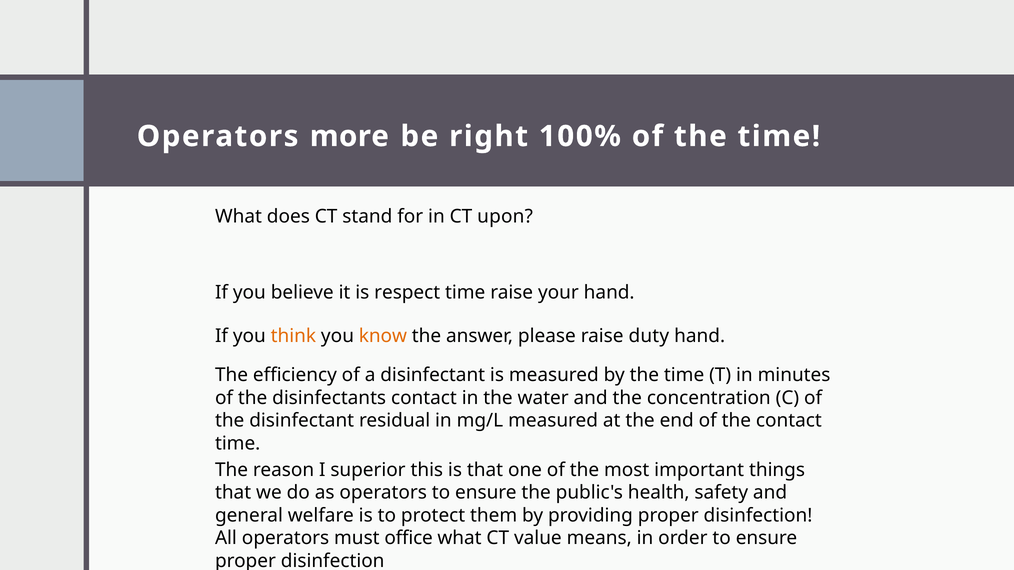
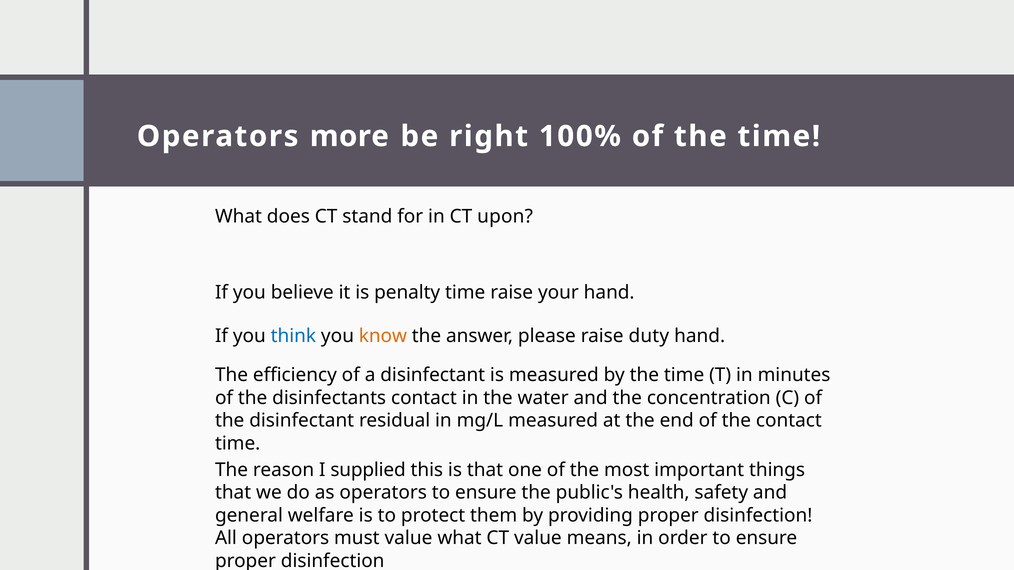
respect: respect -> penalty (407, 293)
think colour: orange -> blue (293, 336)
superior: superior -> supplied (368, 470)
must office: office -> value (408, 539)
